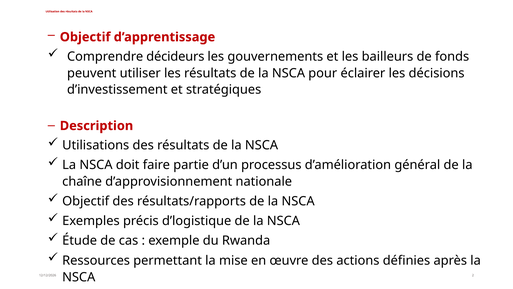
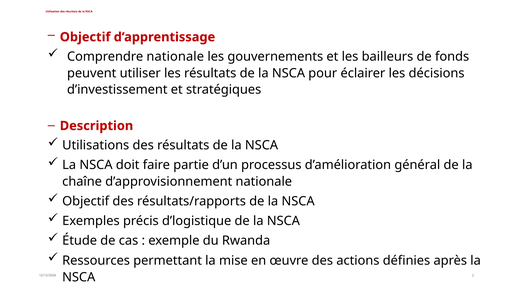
Comprendre décideurs: décideurs -> nationale (175, 56)
